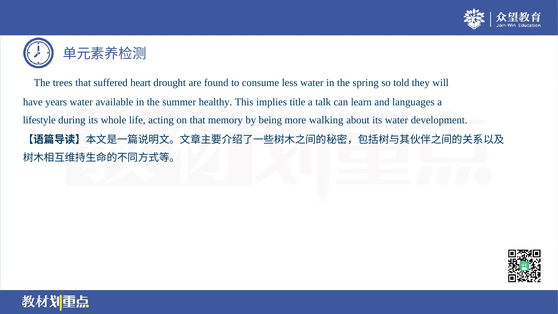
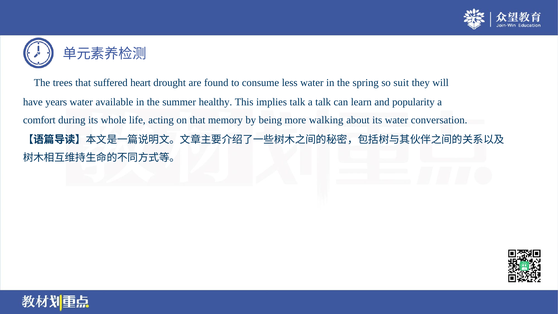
told: told -> suit (401, 83)
implies title: title -> talk (297, 102)
languages: languages -> popularity (413, 102)
lifestyle: lifestyle -> comfort (39, 120)
development: development -> conversation (439, 120)
